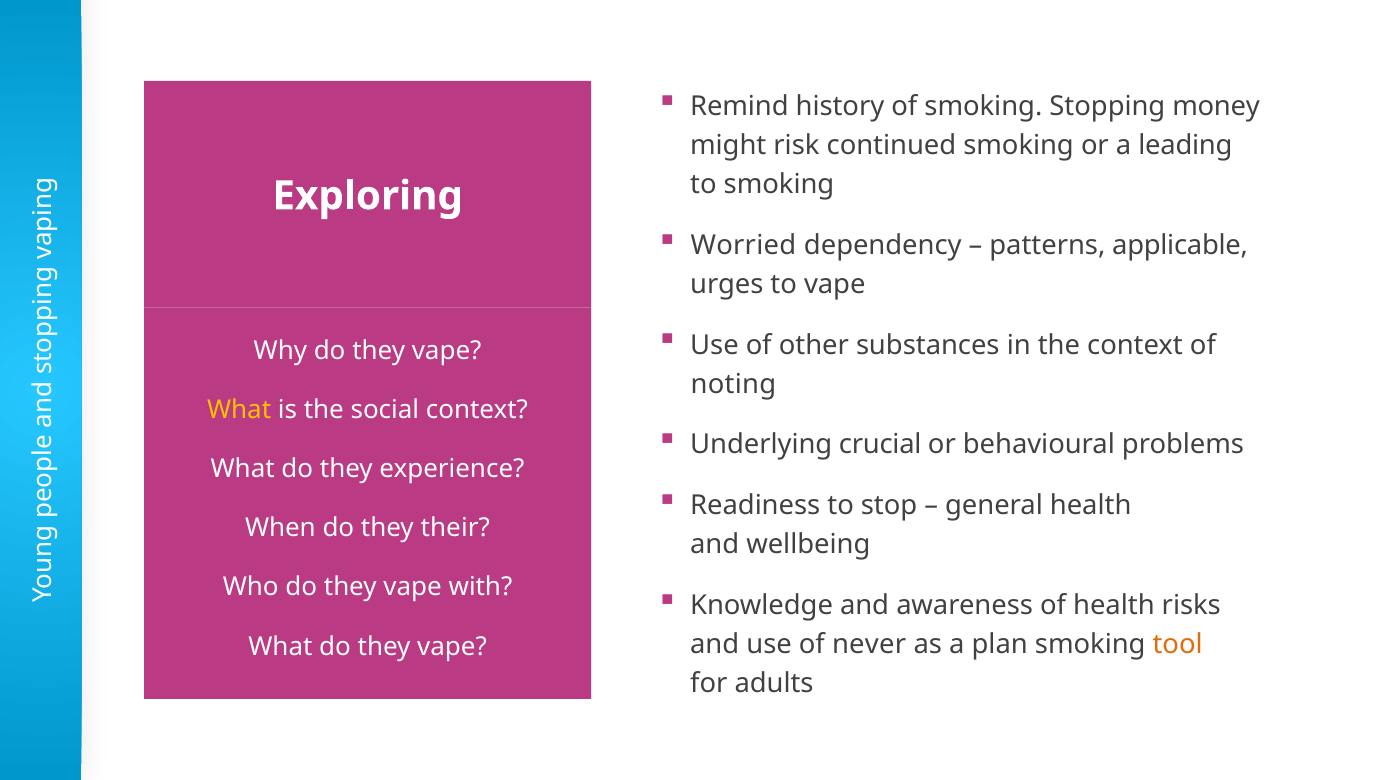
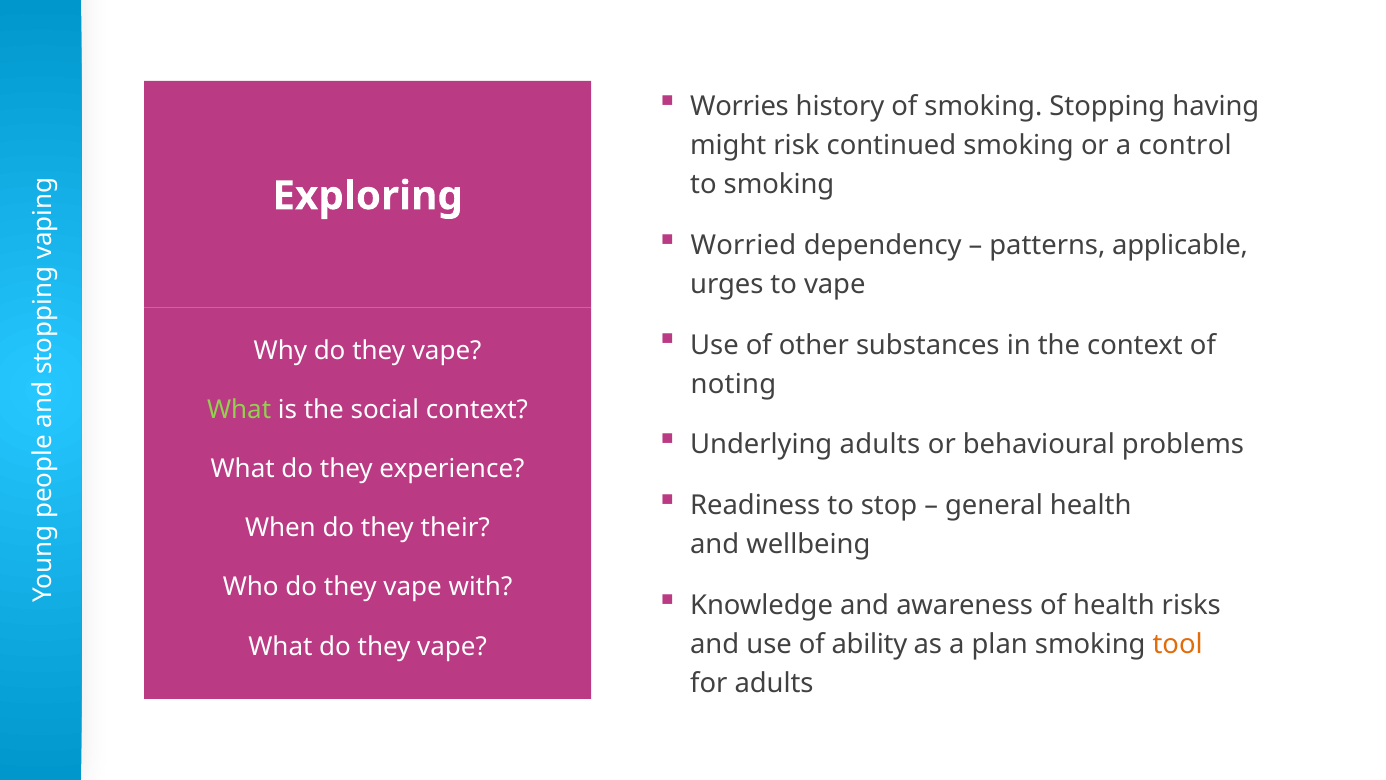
Remind: Remind -> Worries (739, 107)
money: money -> having (1216, 107)
leading: leading -> control (1185, 146)
What colour: yellow -> light green (239, 410)
Underlying crucial: crucial -> adults (880, 445)
never: never -> ability (869, 644)
